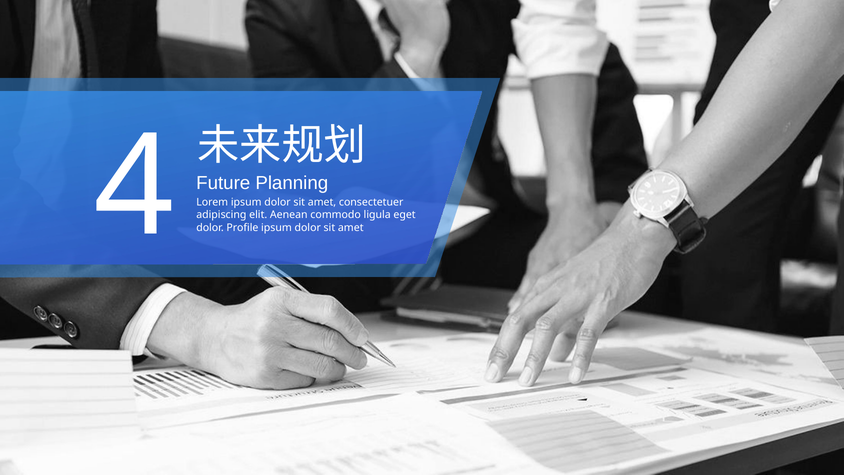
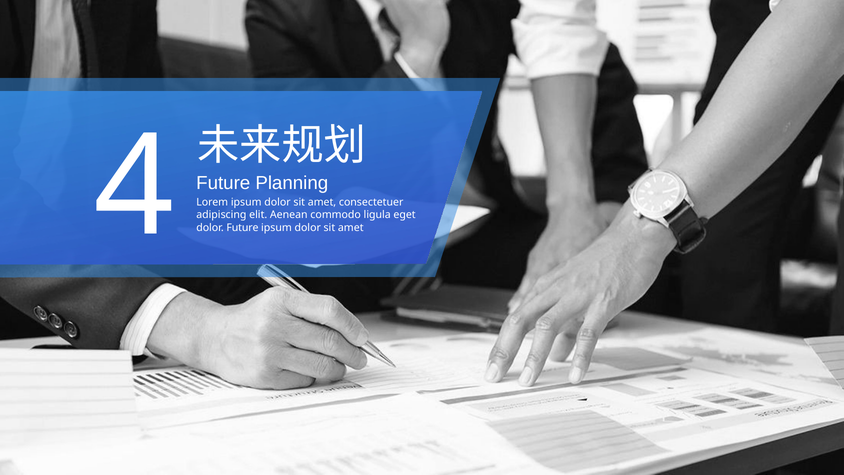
dolor Profile: Profile -> Future (242, 227)
